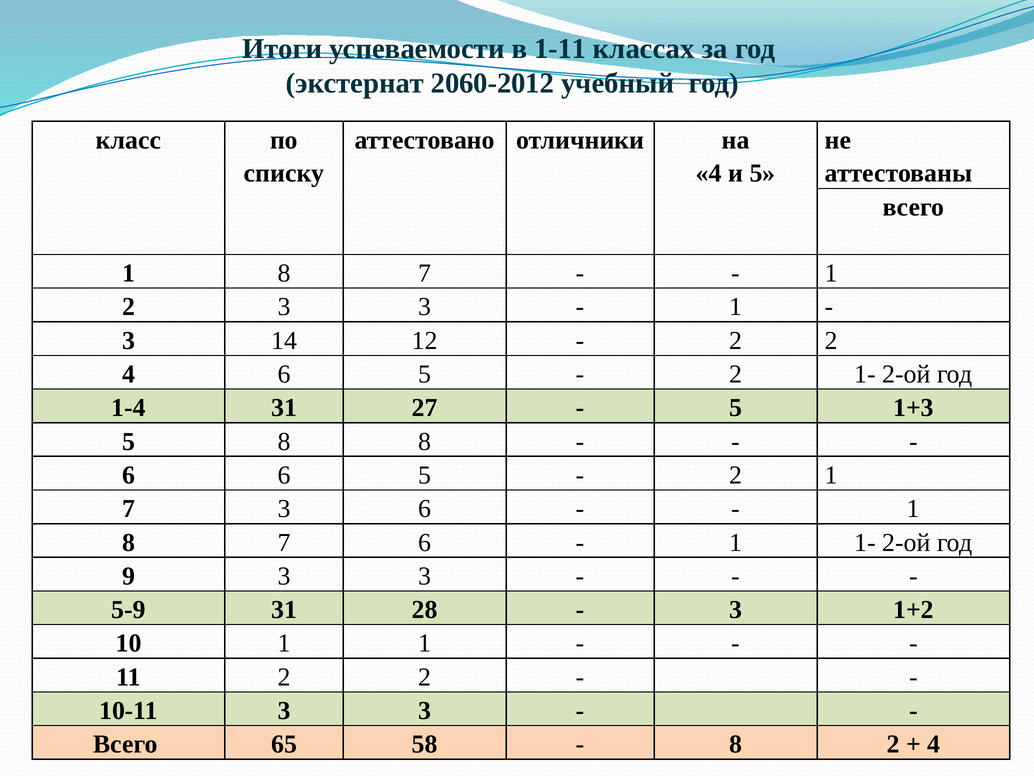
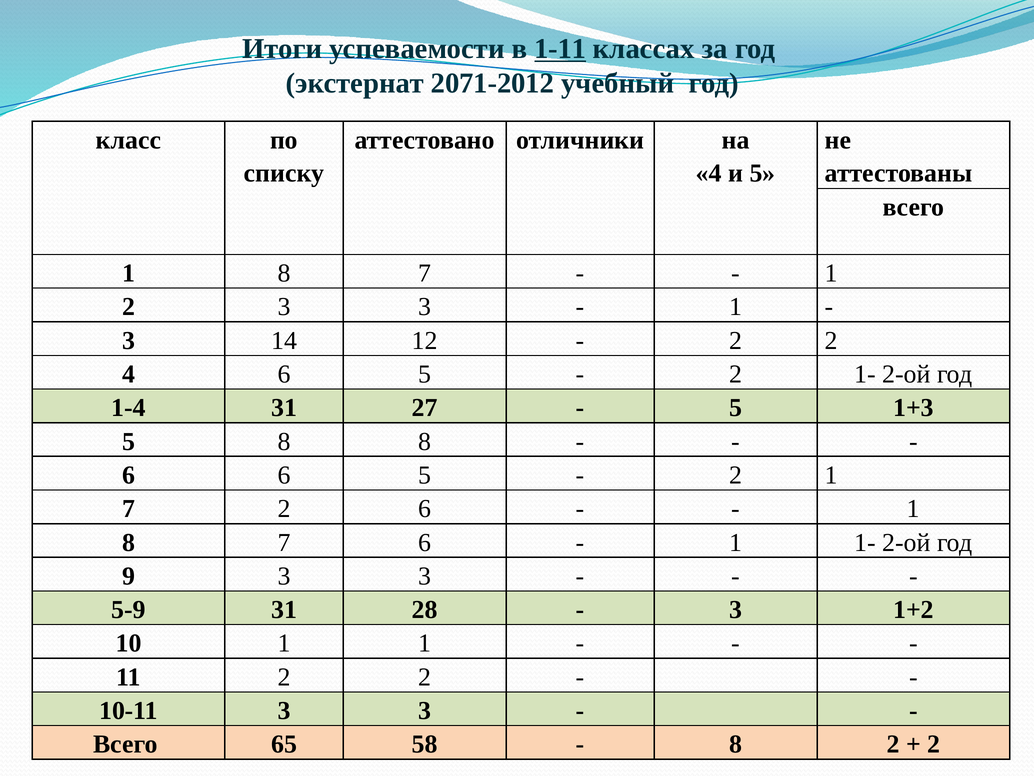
1-11 underline: none -> present (560, 49)
2060-2012: 2060-2012 -> 2071-2012 (492, 83)
7 3: 3 -> 2 (284, 509)
4: 4 -> 2 (934, 744)
